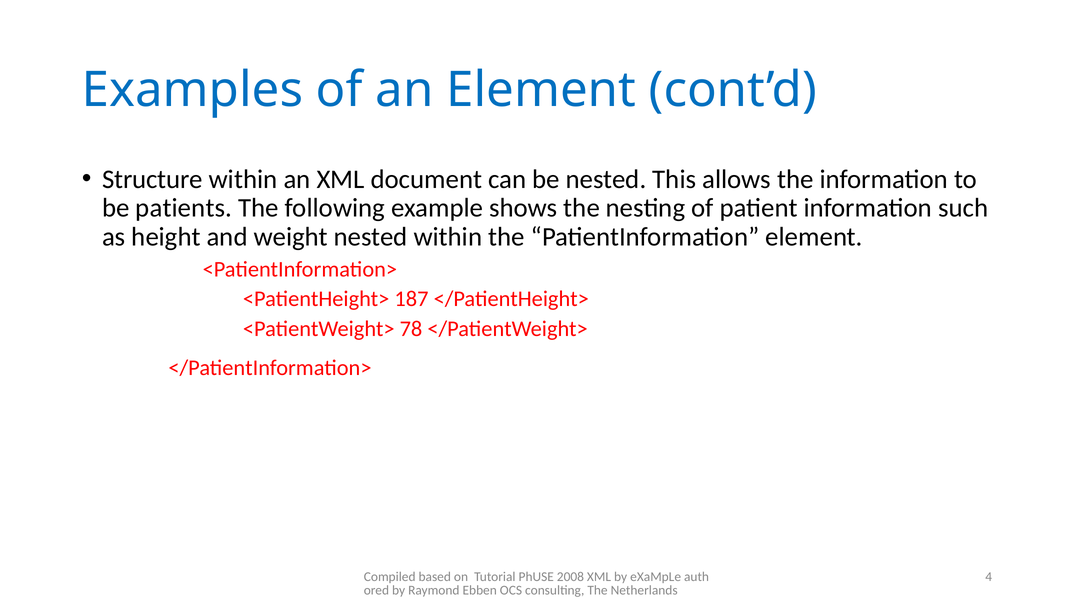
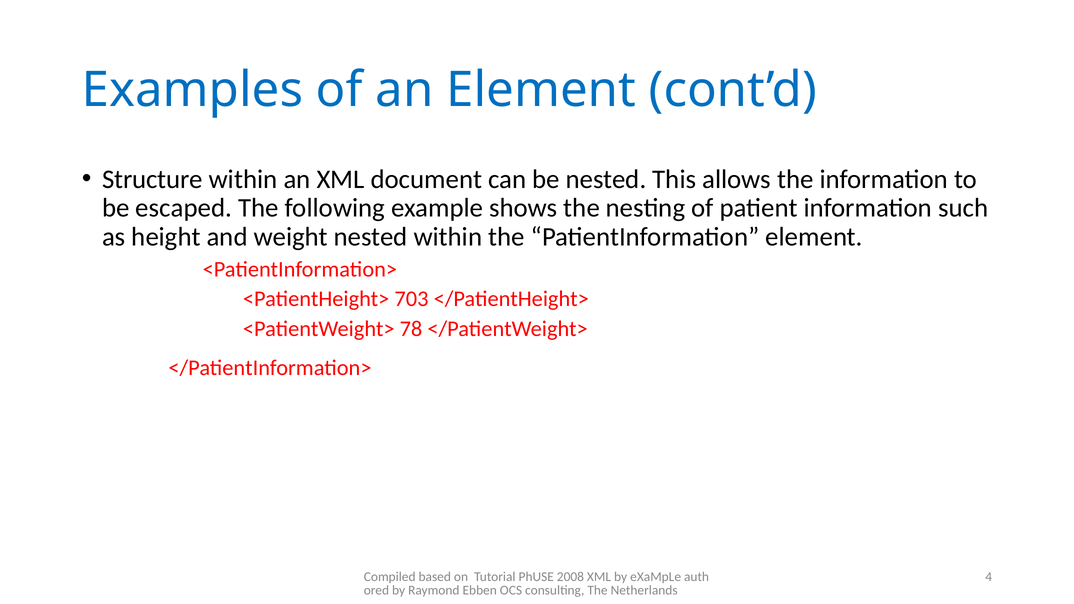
patients: patients -> escaped (184, 208)
187: 187 -> 703 (411, 299)
